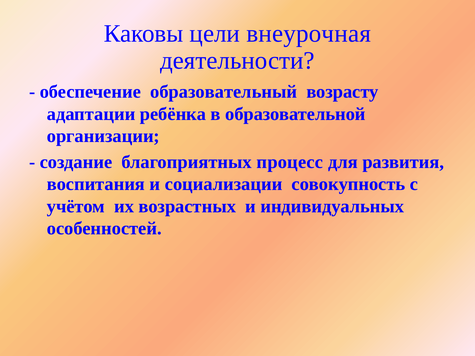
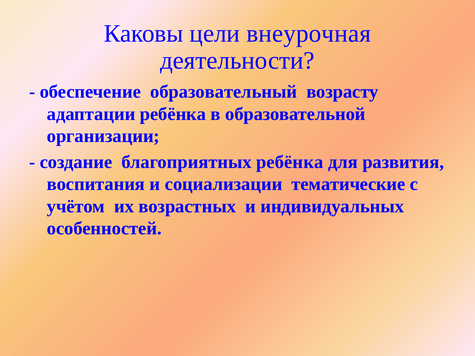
благоприятных процесс: процесс -> ребёнка (290, 162)
совокупность: совокупность -> тематические (348, 184)
